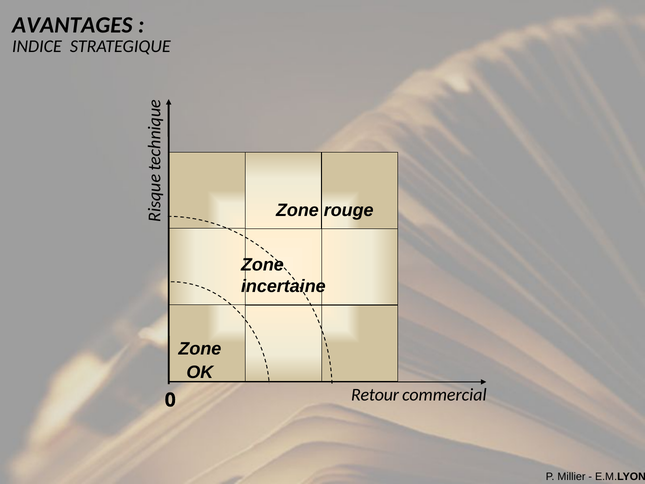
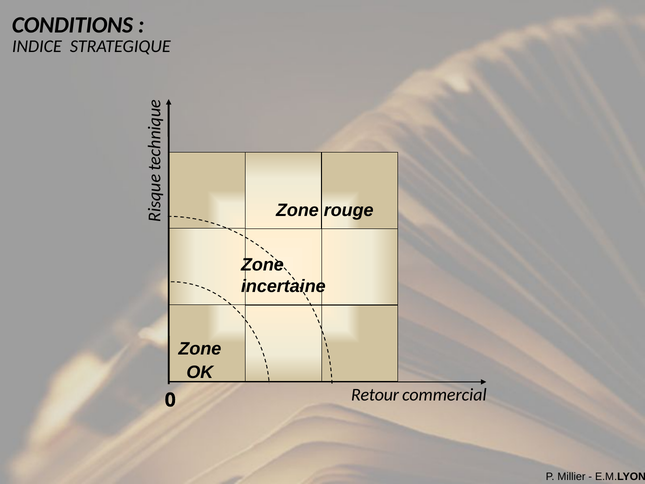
AVANTAGES: AVANTAGES -> CONDITIONS (72, 25)
